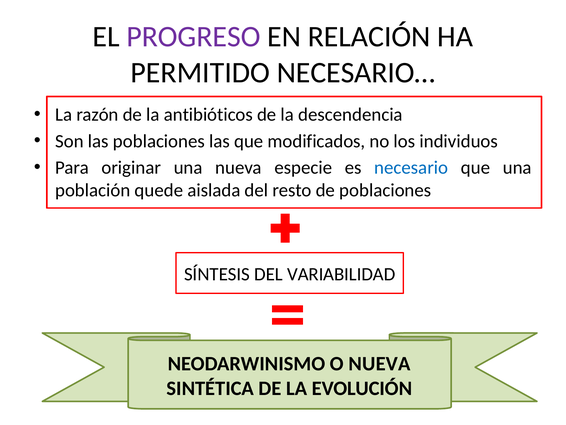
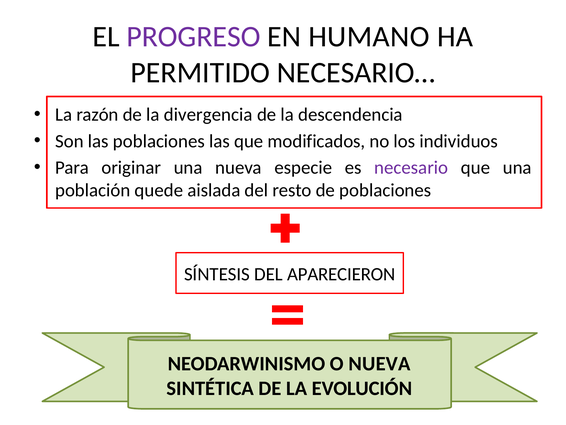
RELACIÓN: RELACIÓN -> HUMANO (369, 37)
antibióticos: antibióticos -> divergencia (208, 115)
necesario colour: blue -> purple (411, 167)
VARIABILIDAD: VARIABILIDAD -> APARECIERON (341, 274)
